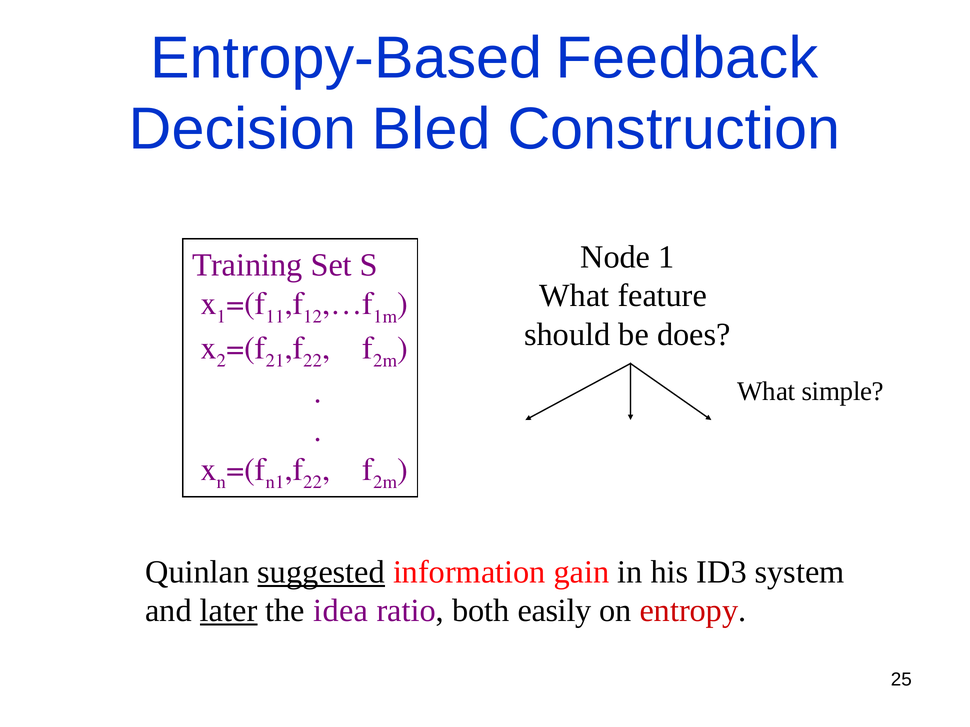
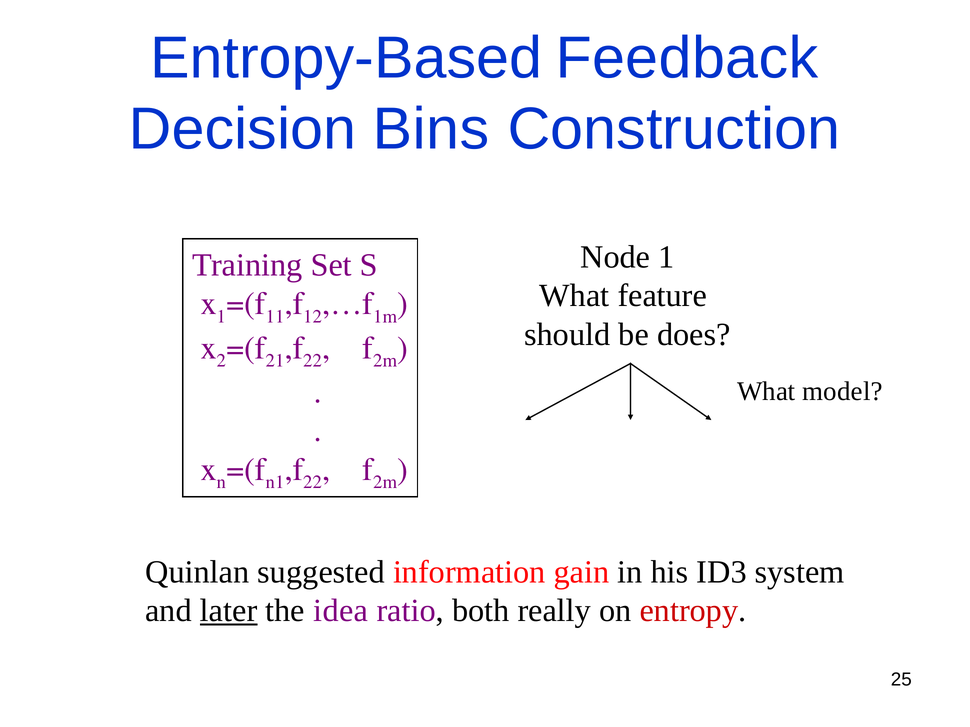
Bled: Bled -> Bins (431, 129)
simple: simple -> model (842, 392)
suggested underline: present -> none (321, 572)
easily: easily -> really (554, 611)
